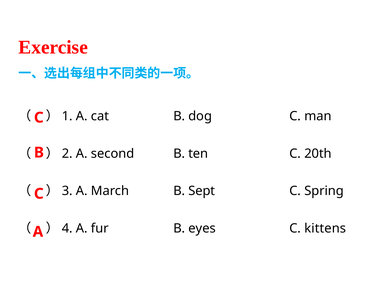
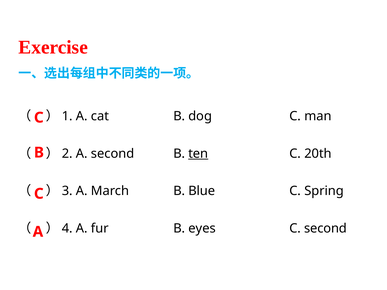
ten underline: none -> present (198, 154)
Sept: Sept -> Blue (202, 191)
C kittens: kittens -> second (325, 228)
